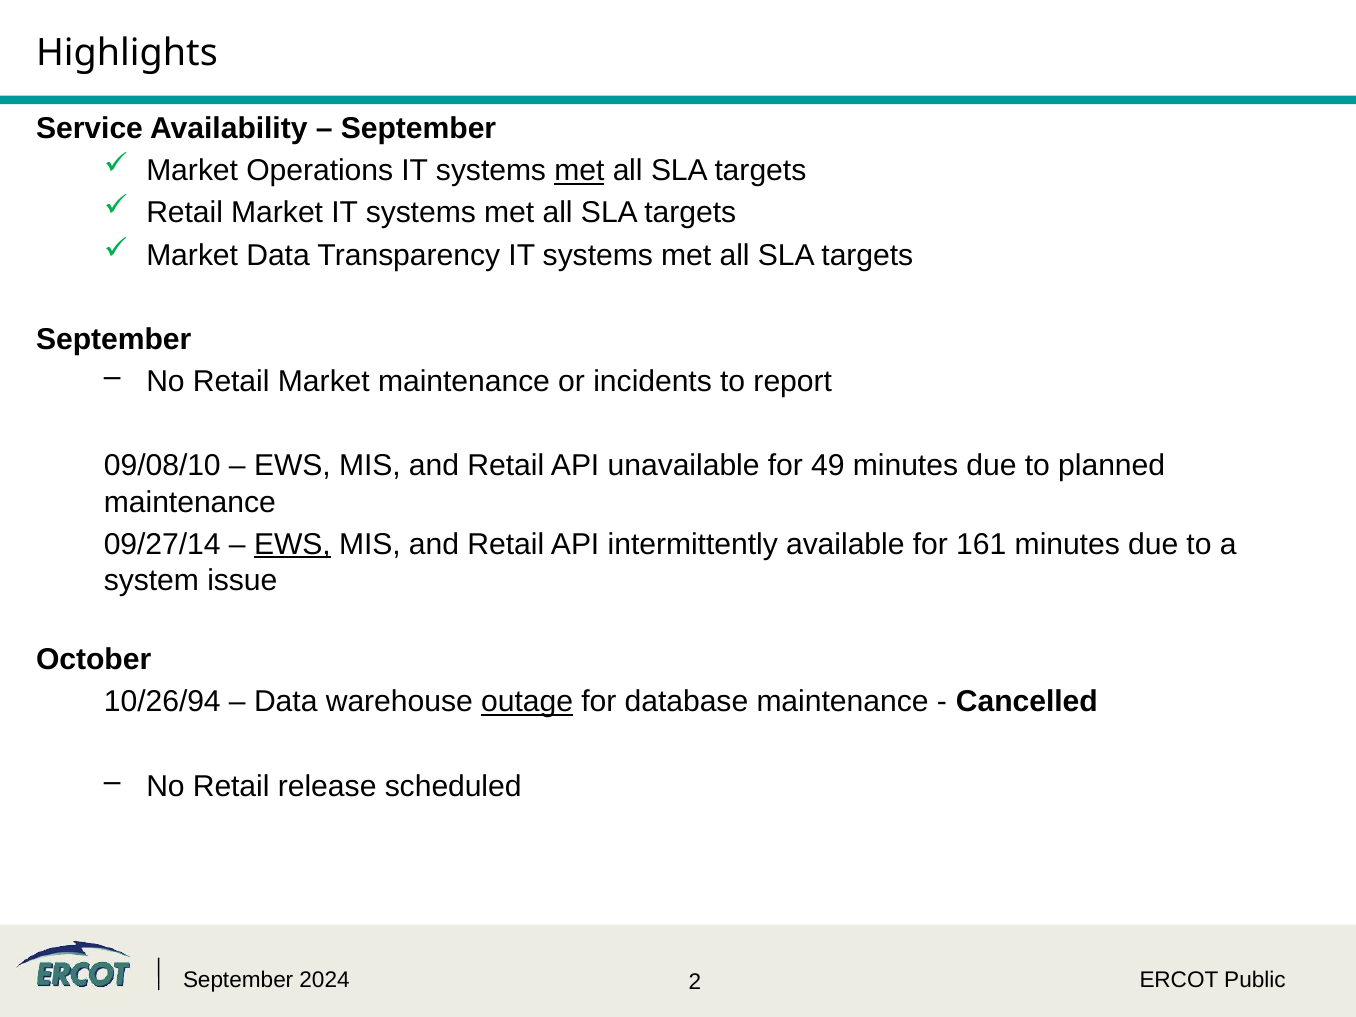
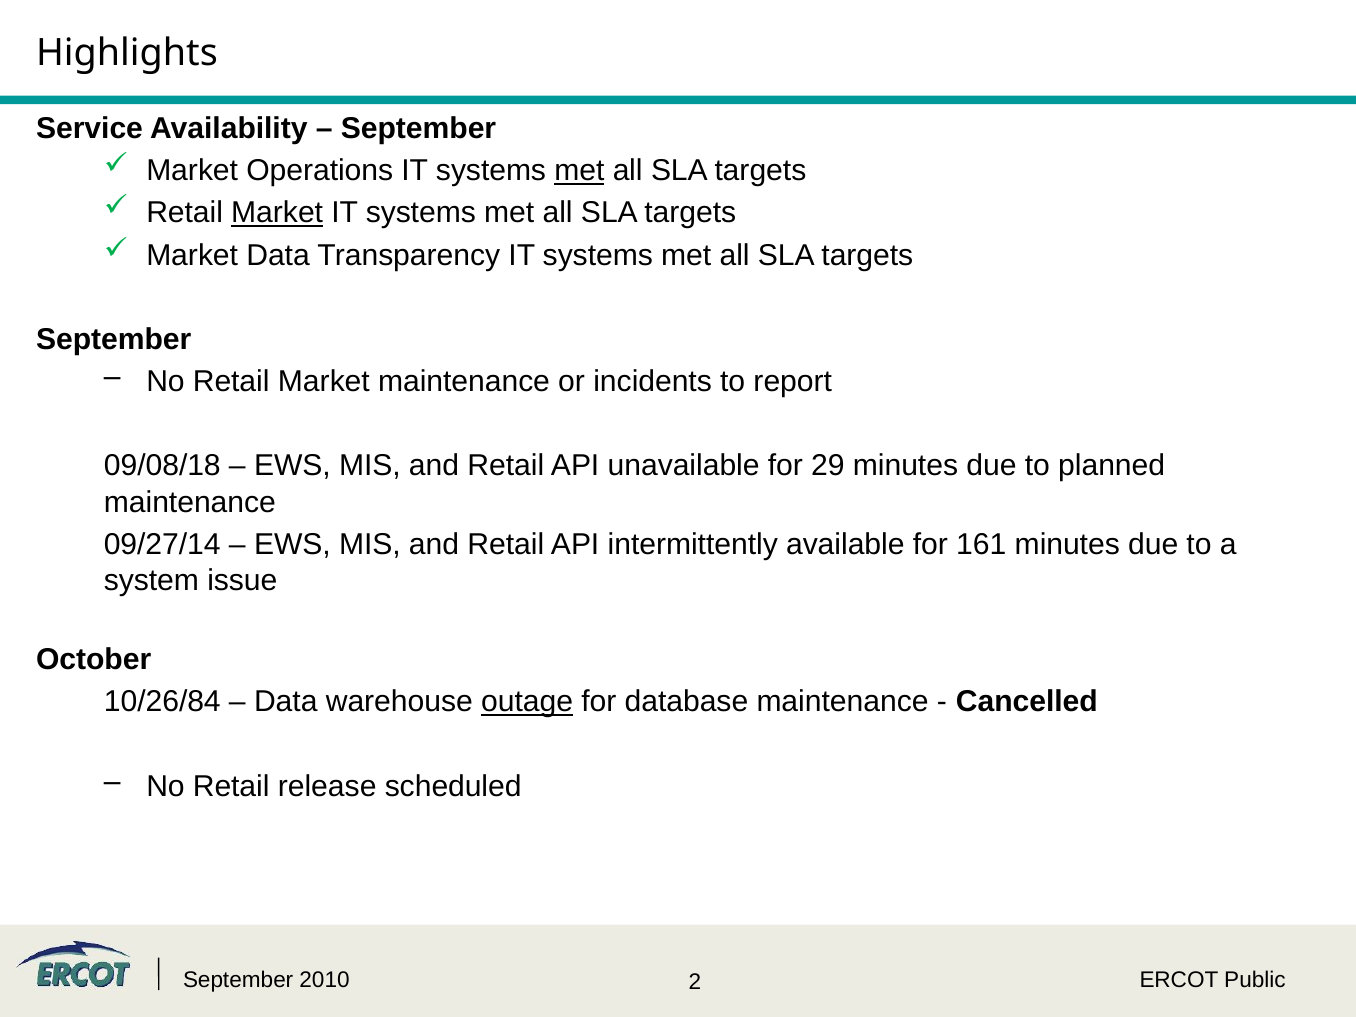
Market underline: none -> present (277, 213)
09/08/10: 09/08/10 -> 09/08/18 (162, 466)
49: 49 -> 29 (828, 466)
EWS underline: present -> none (292, 544)
10/26/94: 10/26/94 -> 10/26/84 (162, 702)
2024: 2024 -> 2010 (325, 980)
